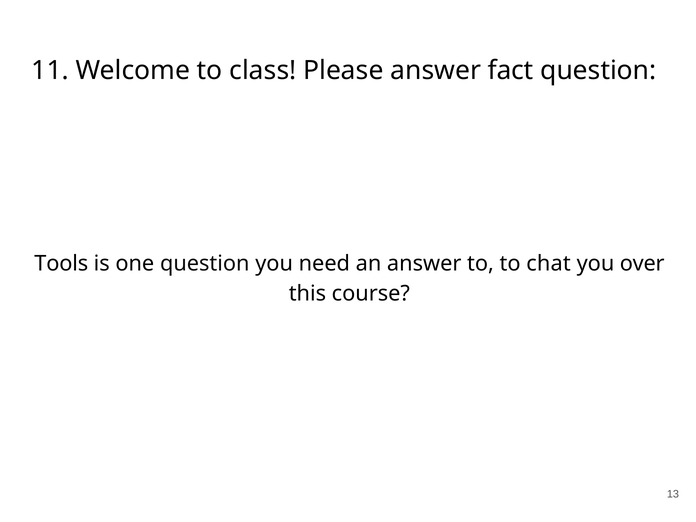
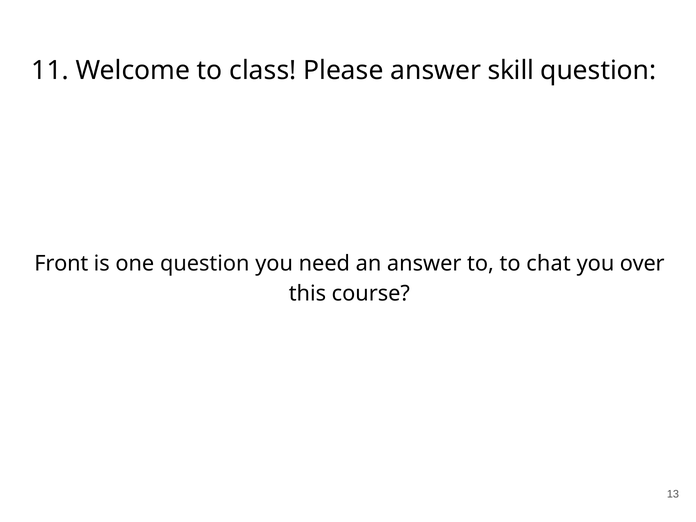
fact: fact -> skill (511, 71)
Tools: Tools -> Front (61, 264)
